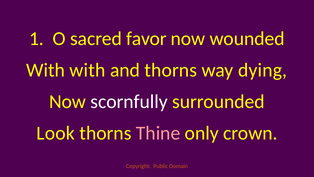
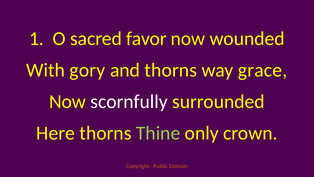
With with: with -> gory (87, 70)
dying: dying -> grace (263, 70)
Look: Look -> Here (56, 133)
Thine colour: pink -> light green (158, 133)
